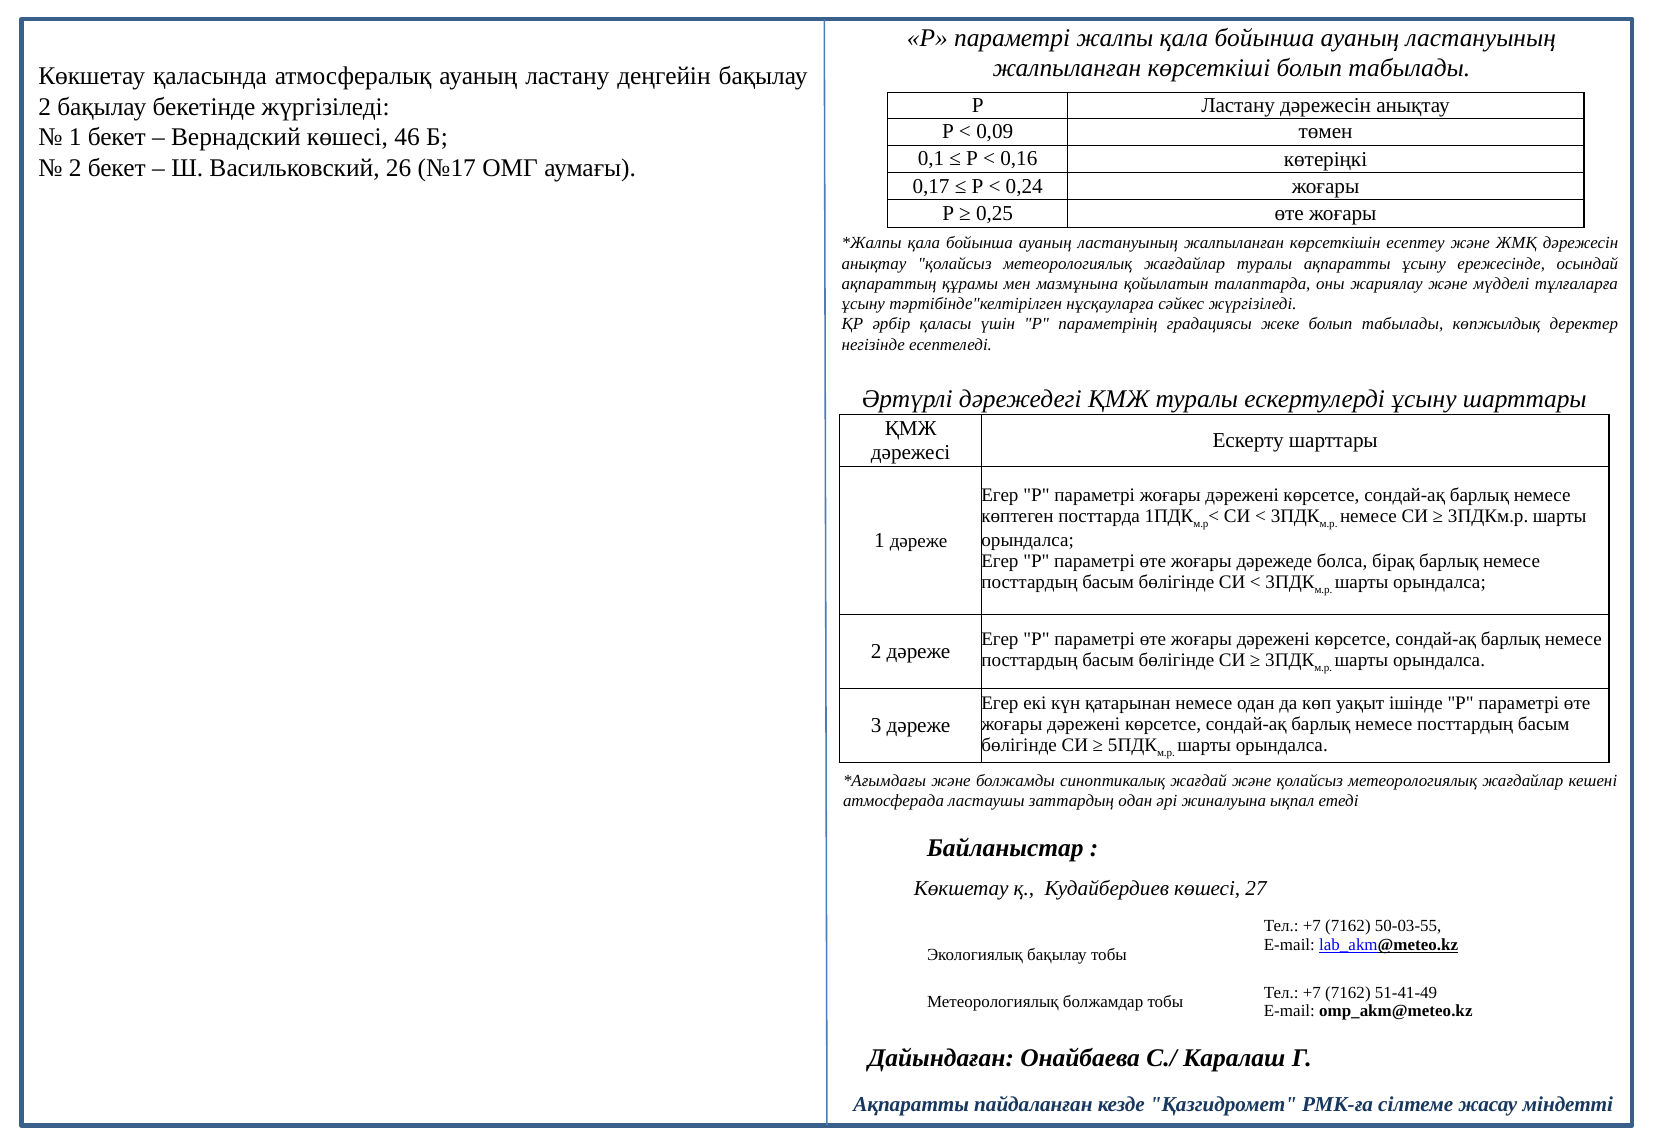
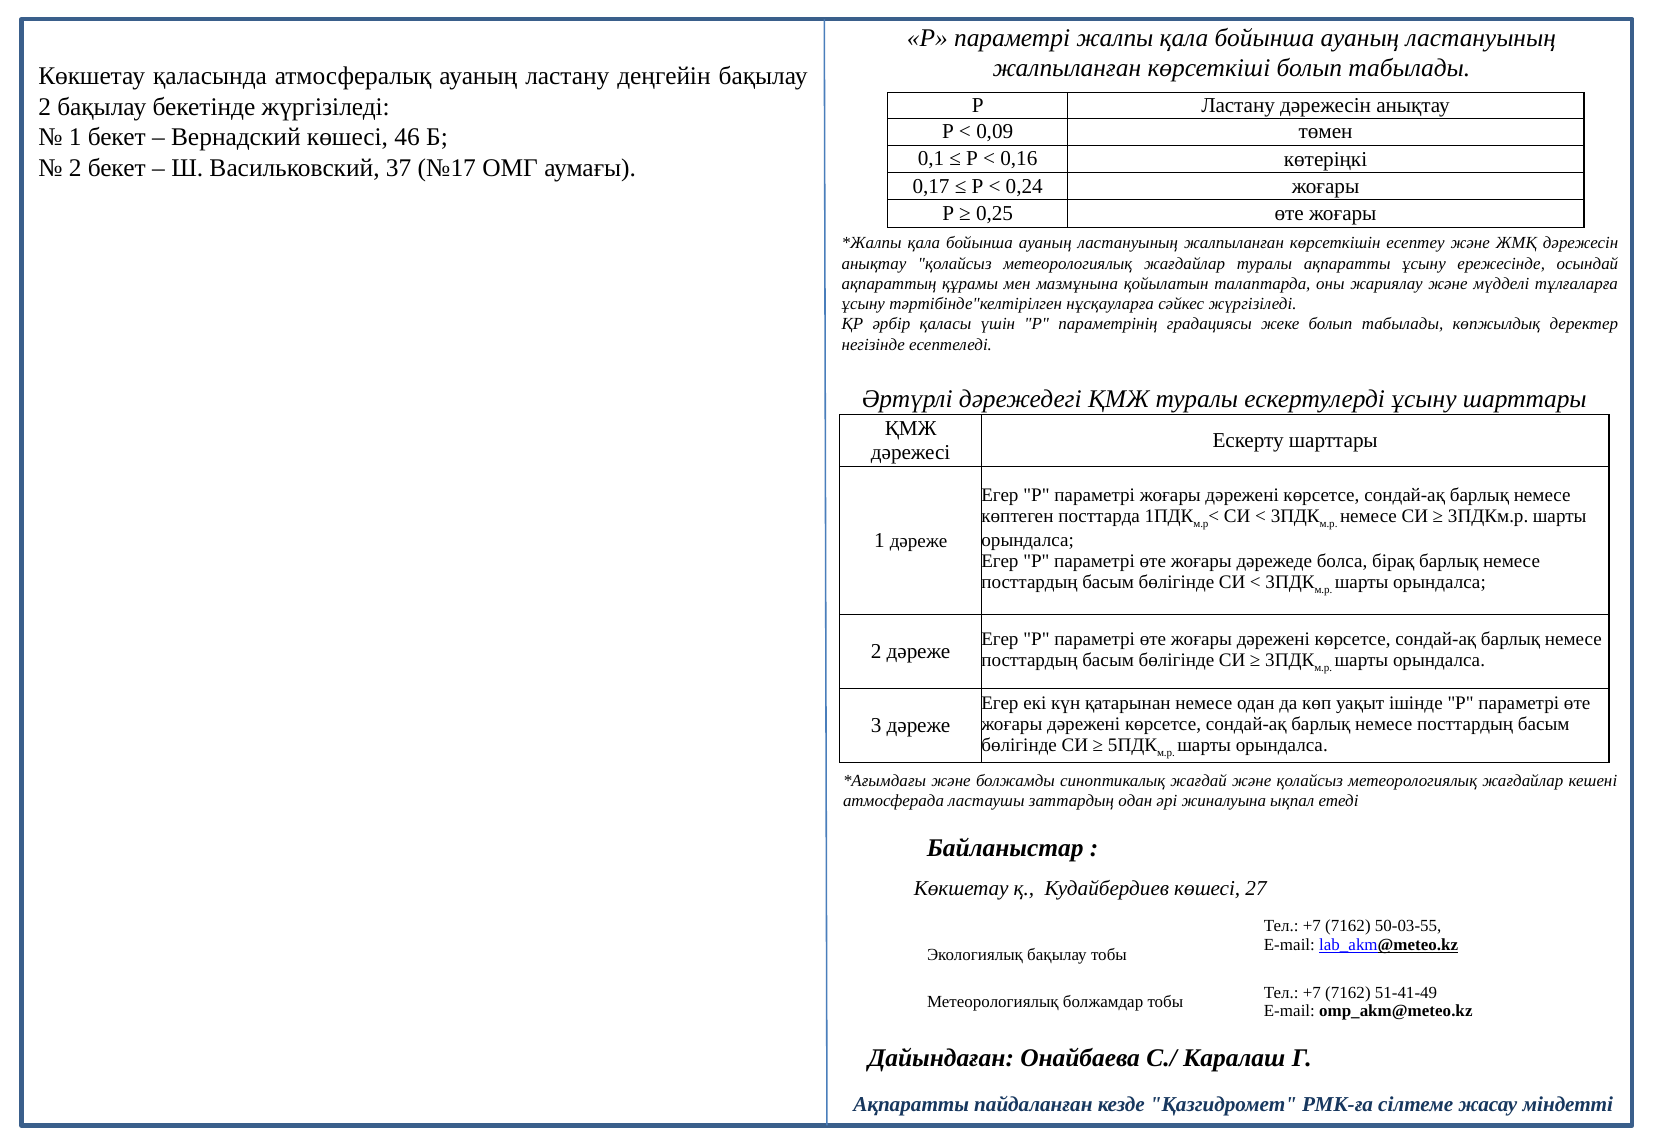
26: 26 -> 37 (399, 168)
